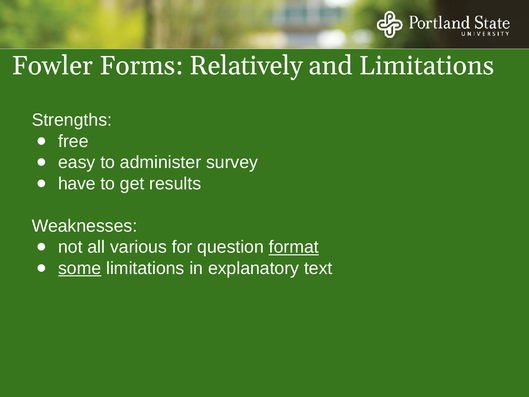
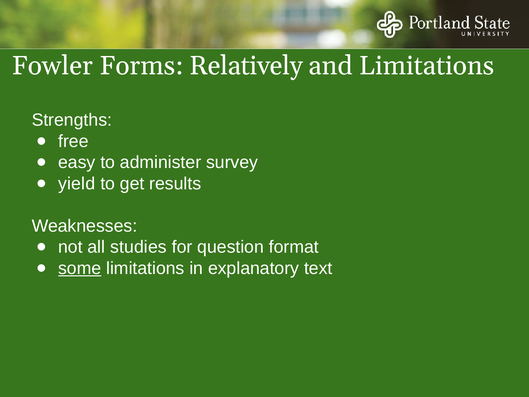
have: have -> yield (77, 184)
various: various -> studies (138, 247)
format underline: present -> none (294, 247)
